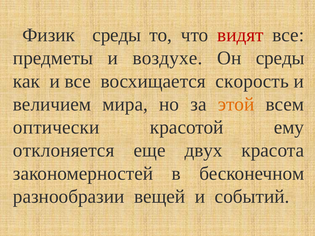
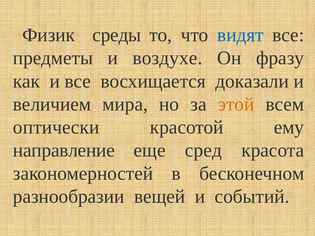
видят colour: red -> blue (240, 35)
Он среды: среды -> фразу (280, 58)
скорость: скорость -> доказали (252, 81)
отклоняется: отклоняется -> направление (64, 151)
двух: двух -> сред (203, 151)
